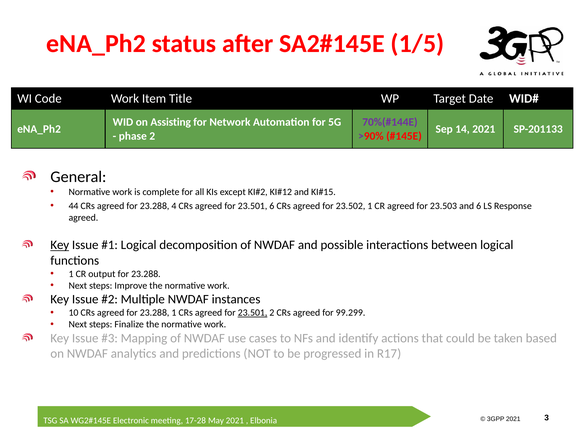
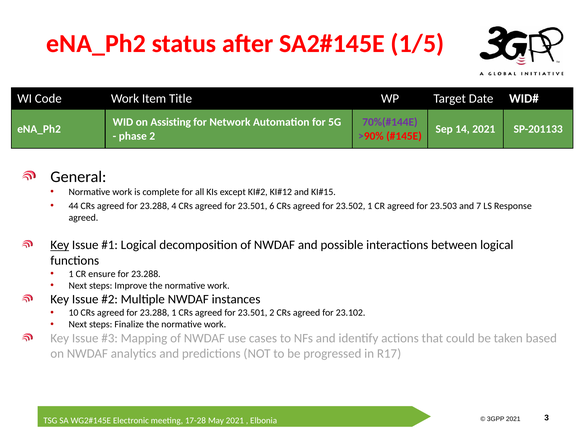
and 6: 6 -> 7 (479, 206)
output: output -> ensure (102, 274)
23.501 underline: present -> none (253, 313)
99.299: 99.299 -> 23.102 (351, 313)
